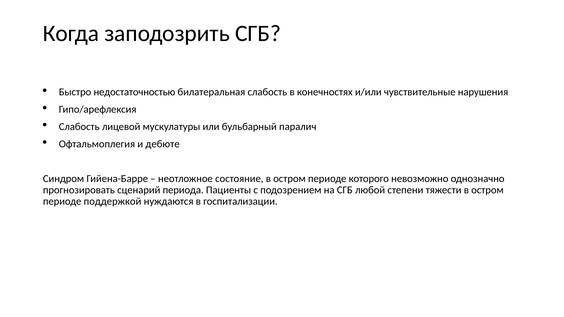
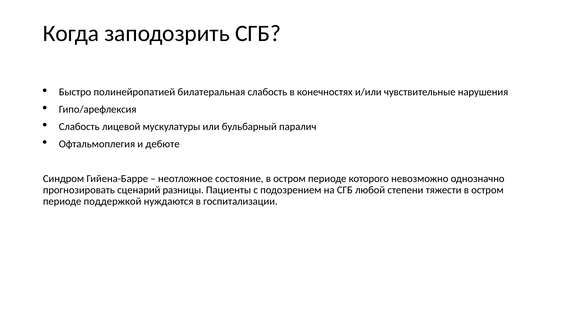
недостаточностью: недостаточностью -> полинейропатией (134, 92)
периода: периода -> разницы (183, 190)
